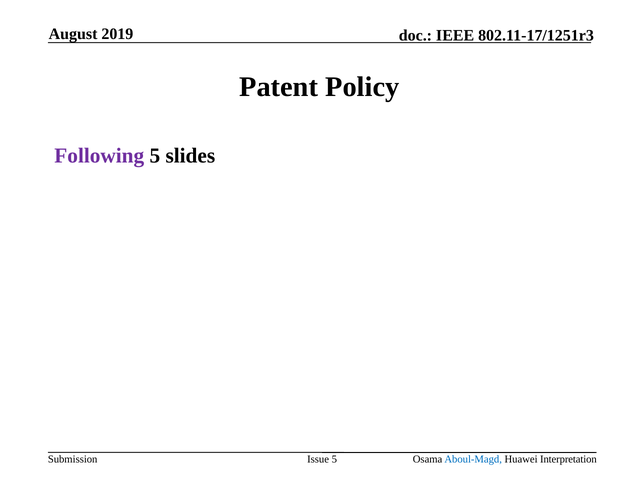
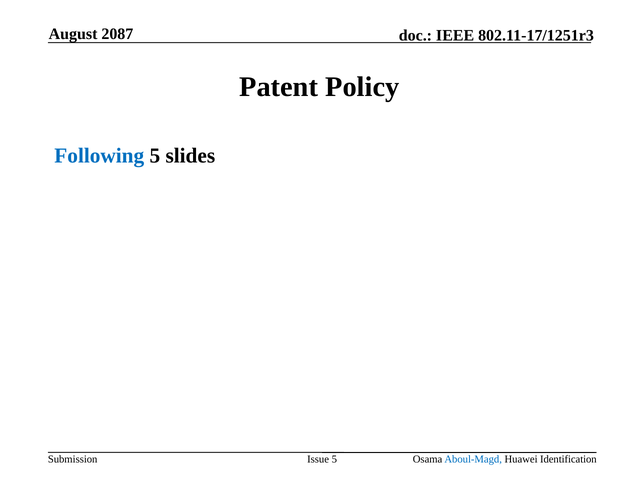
2019: 2019 -> 2087 (117, 34)
Following colour: purple -> blue (99, 156)
Interpretation: Interpretation -> Identification (568, 460)
